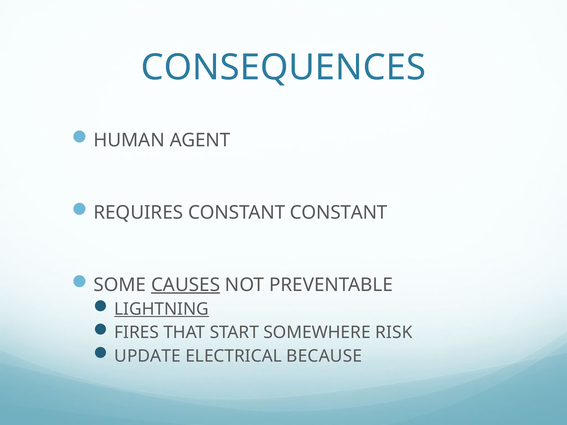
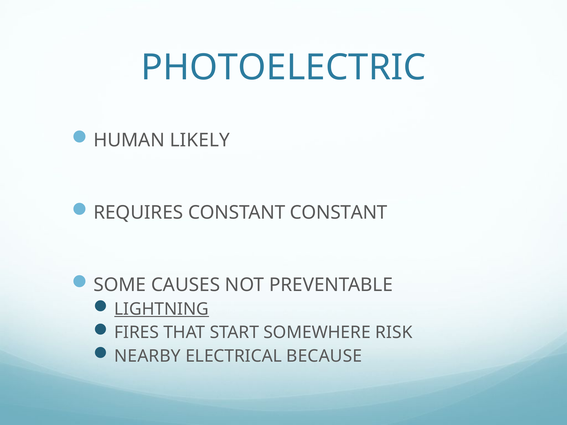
CONSEQUENCES: CONSEQUENCES -> PHOTOELECTRIC (283, 68)
AGENT: AGENT -> LIKELY (200, 140)
CAUSES underline: present -> none (186, 285)
UPDATE: UPDATE -> NEARBY (148, 356)
